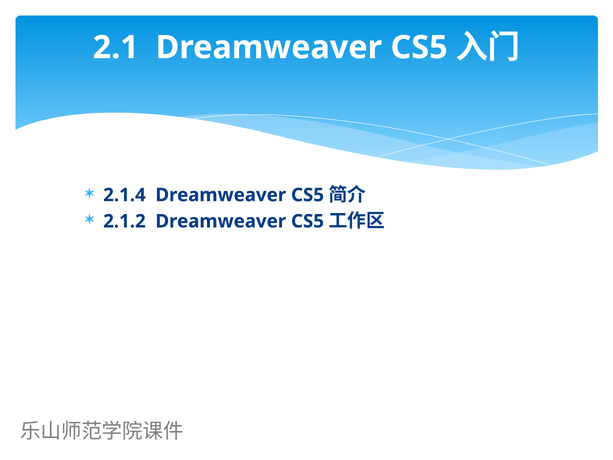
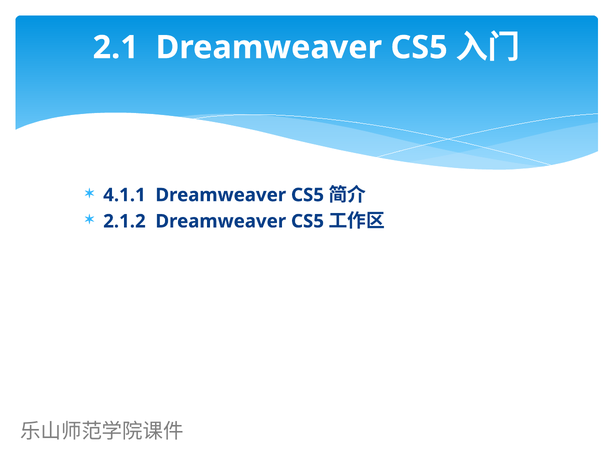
2.1.4: 2.1.4 -> 4.1.1 (124, 195)
